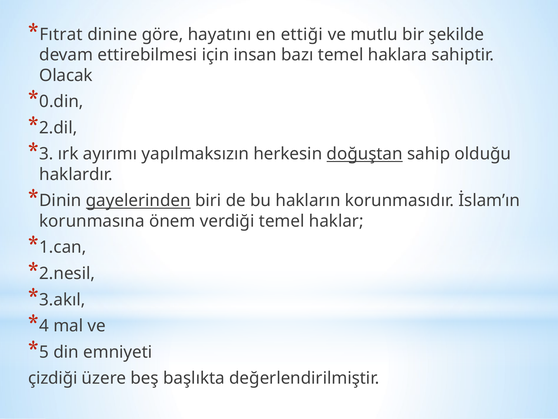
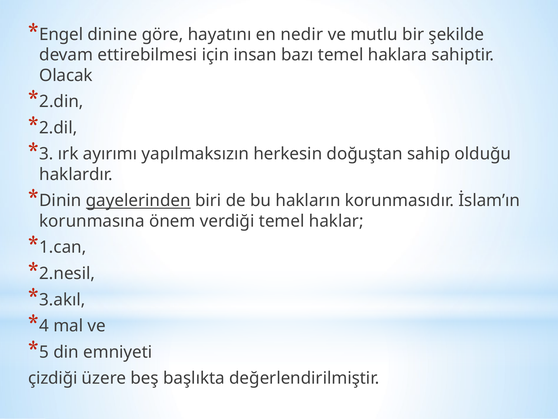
Fıtrat: Fıtrat -> Engel (61, 34)
ettiği: ettiği -> nedir (302, 34)
0.din: 0.din -> 2.din (61, 102)
doğuştan underline: present -> none (365, 154)
